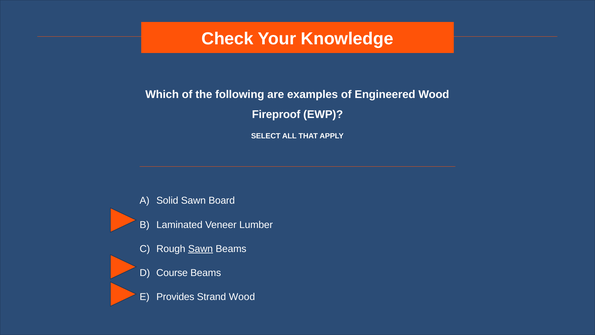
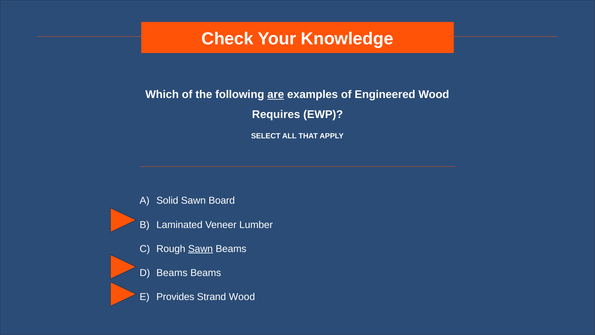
are underline: none -> present (276, 94)
Fireproof: Fireproof -> Requires (276, 114)
Course: Course -> Beams (172, 273)
